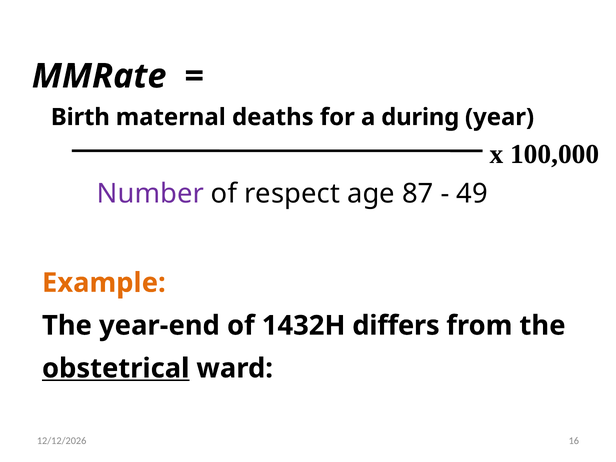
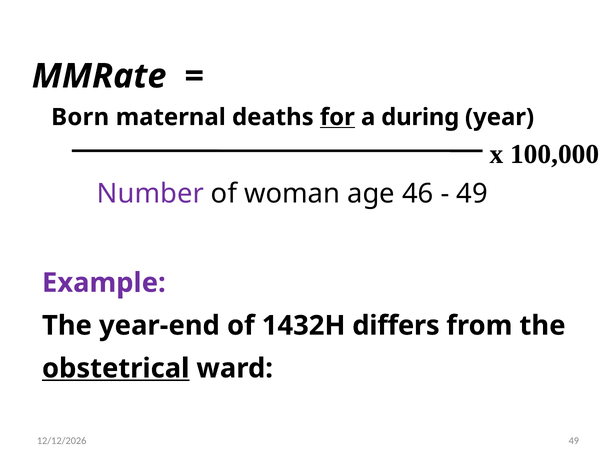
Birth: Birth -> Born (80, 117)
for underline: none -> present (337, 117)
respect: respect -> woman (292, 193)
87: 87 -> 46 (418, 193)
Example colour: orange -> purple (104, 283)
16: 16 -> 49 (574, 441)
